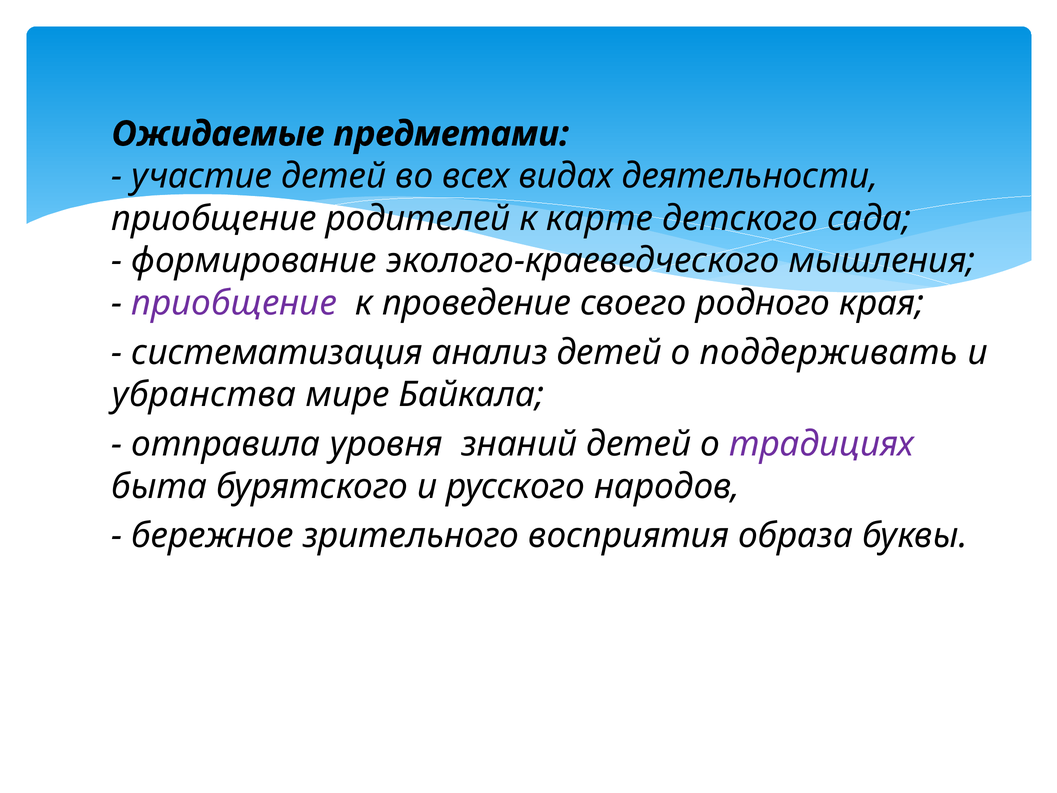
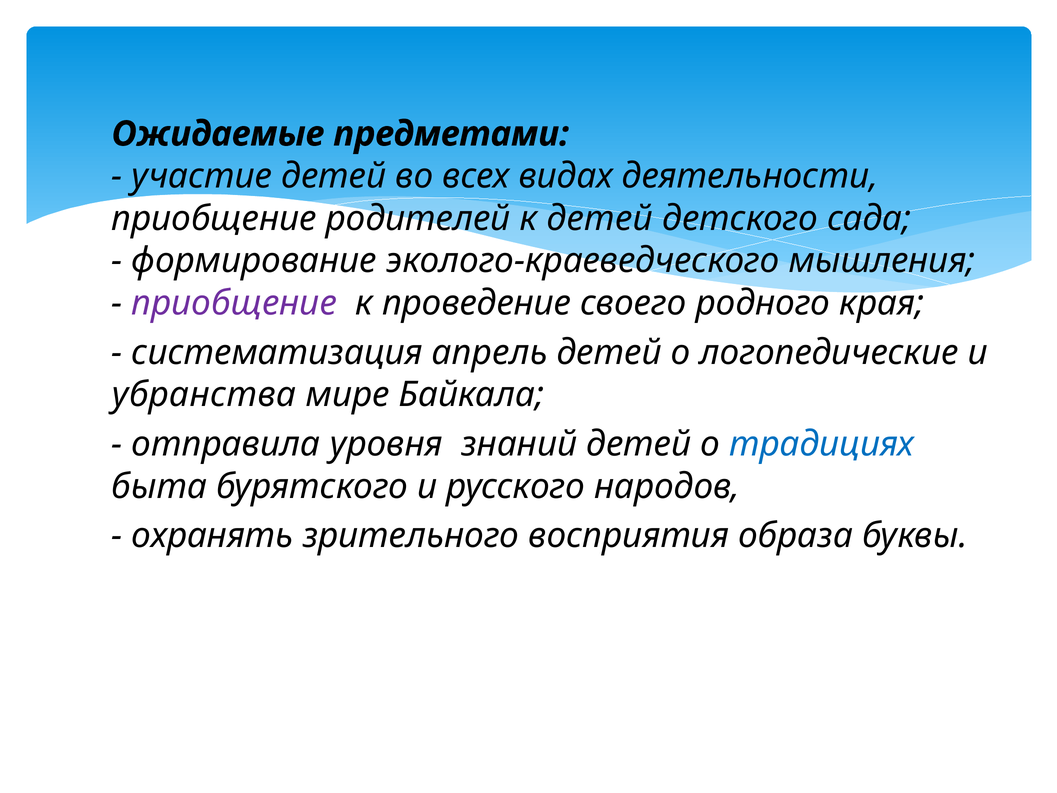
к карте: карте -> детей (600, 218)
анализ: анализ -> апрель (490, 352)
поддерживать: поддерживать -> логопедические (829, 352)
традициях colour: purple -> blue (822, 444)
бережное: бережное -> охранять (212, 536)
